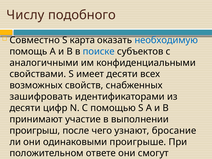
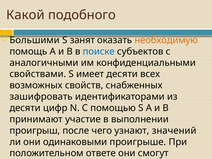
Числу: Числу -> Какой (25, 15)
Совместно: Совместно -> Большими (35, 40)
карта: карта -> занят (82, 40)
необходимую colour: blue -> orange (166, 40)
бросание: бросание -> значений (174, 131)
